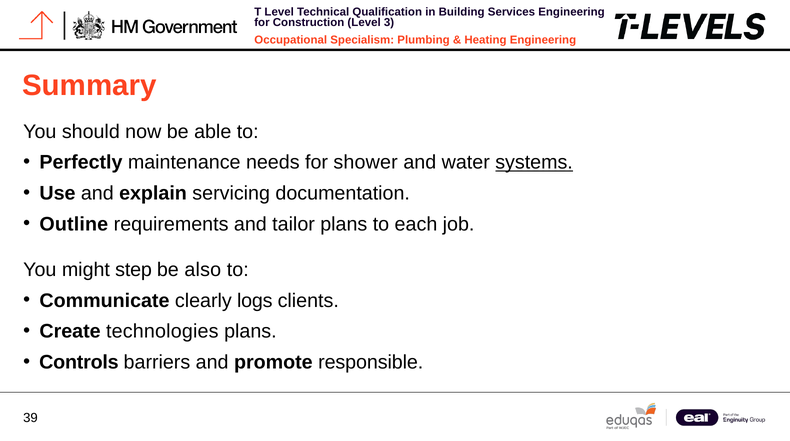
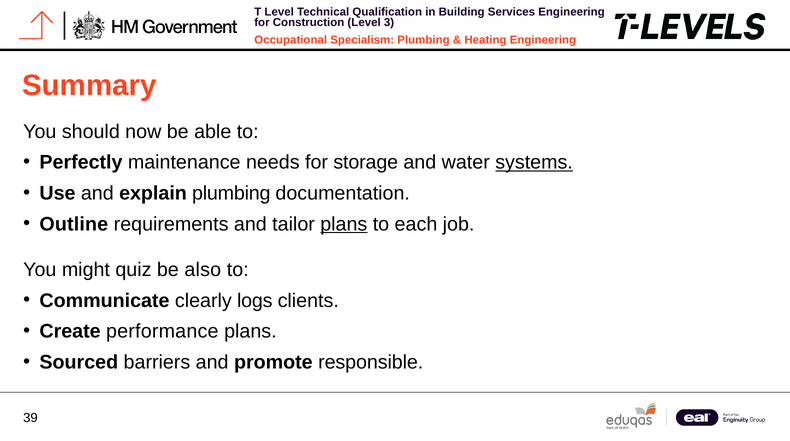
shower: shower -> storage (366, 163)
explain servicing: servicing -> plumbing (231, 193)
plans underline: none -> present (344, 224)
step: step -> quiz (133, 270)
technologies: technologies -> performance (162, 332)
Controls: Controls -> Sourced (79, 363)
